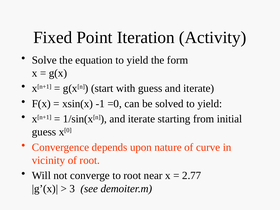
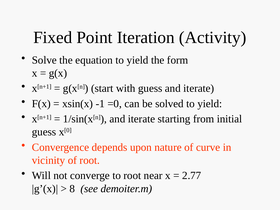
3: 3 -> 8 (72, 189)
